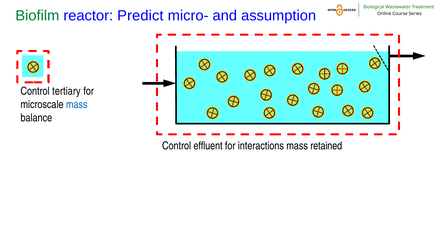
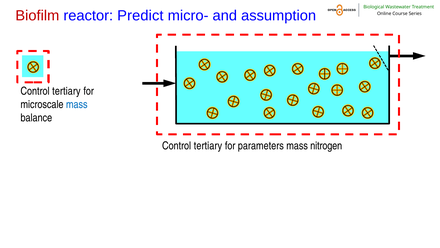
Biofilm colour: green -> red (37, 16)
effluent: effluent -> tertiary (208, 146)
interactions: interactions -> parameters (261, 146)
retained: retained -> nitrogen (326, 146)
